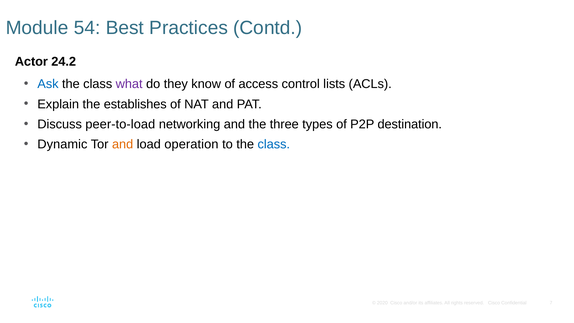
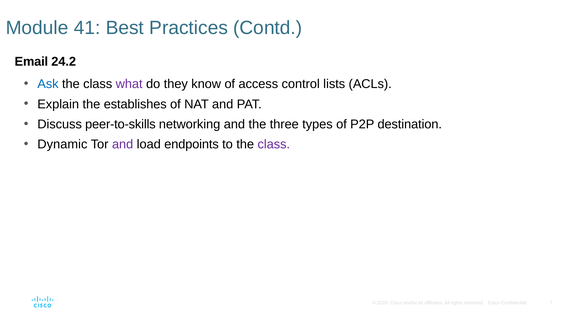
54: 54 -> 41 (87, 28)
Actor: Actor -> Email (31, 62)
peer-to-load: peer-to-load -> peer-to-skills (120, 124)
and colour: orange -> purple (123, 144)
operation: operation -> endpoints (192, 144)
class colour: blue -> purple (274, 144)
